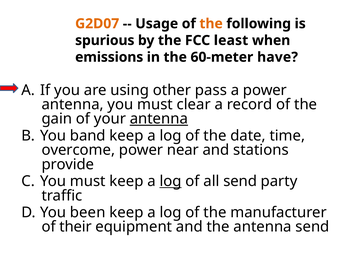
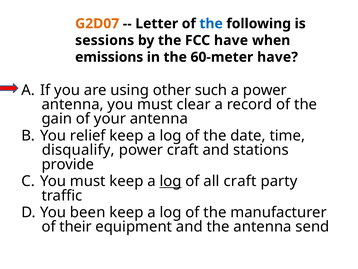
Usage: Usage -> Letter (157, 24)
the colour: orange -> blue (211, 24)
spurious: spurious -> sessions (105, 40)
FCC least: least -> have (231, 40)
pass: pass -> such (211, 90)
antenna underline: present -> none (159, 119)
band: band -> relief (88, 135)
overcome: overcome -> disqualify (78, 150)
power near: near -> craft (183, 150)
all send: send -> craft (240, 181)
